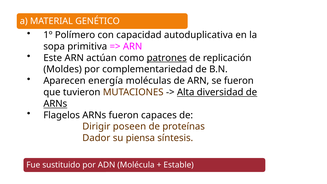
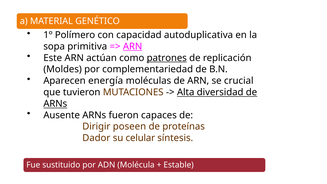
ARN underline: none -> present (133, 46)
se fueron: fueron -> crucial (239, 81)
Flagelos: Flagelos -> Ausente (62, 115)
piensa: piensa -> celular (140, 138)
